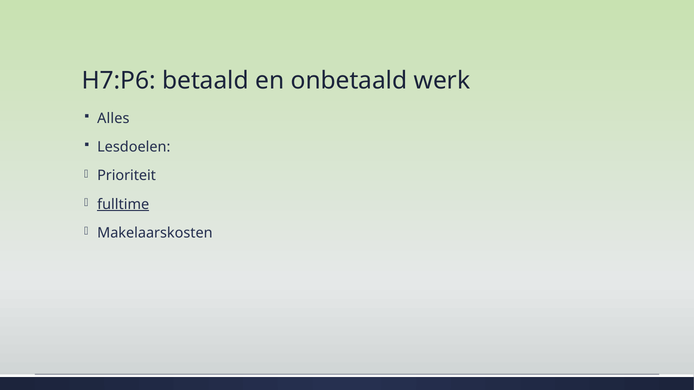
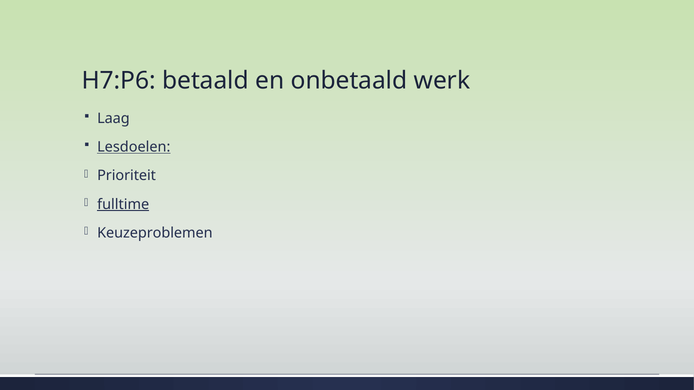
Alles: Alles -> Laag (113, 119)
Lesdoelen underline: none -> present (134, 147)
Makelaarskosten: Makelaarskosten -> Keuzeproblemen (155, 233)
